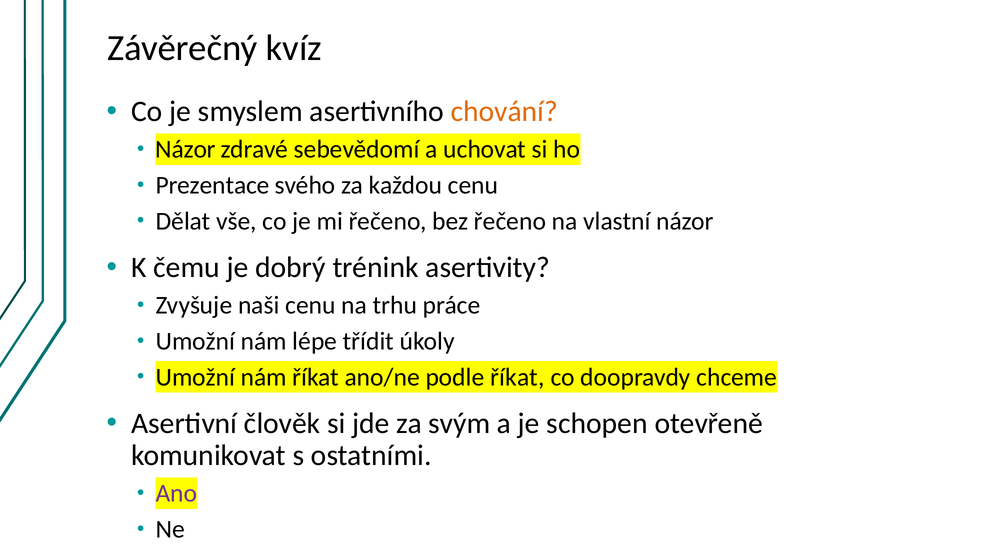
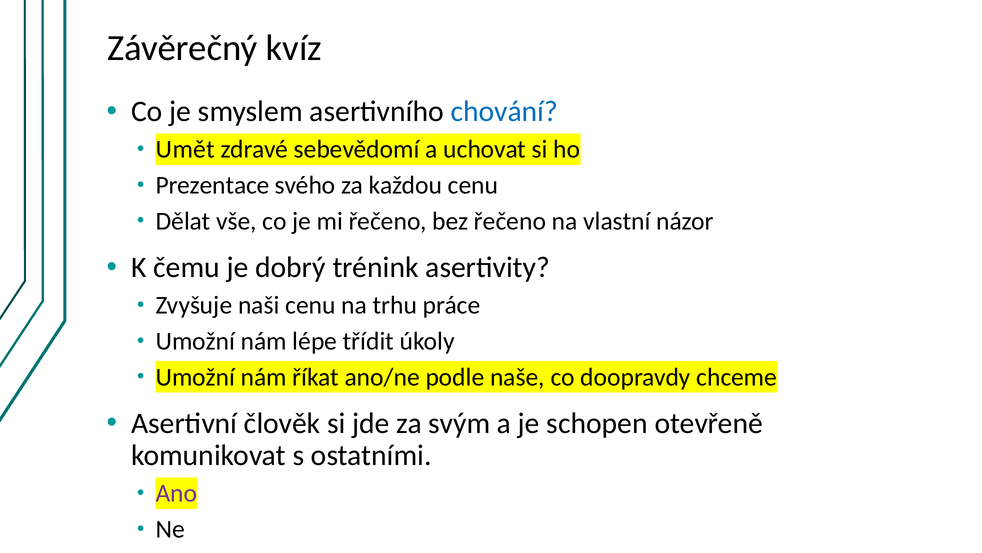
chování colour: orange -> blue (504, 111)
Názor: Názor -> Umět (185, 149)
podle říkat: říkat -> naše (517, 377)
